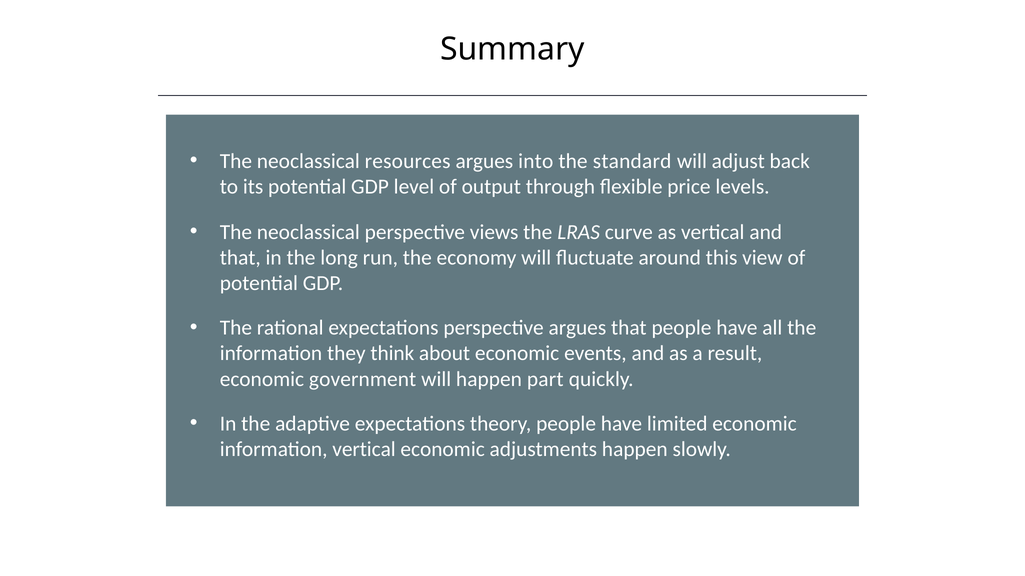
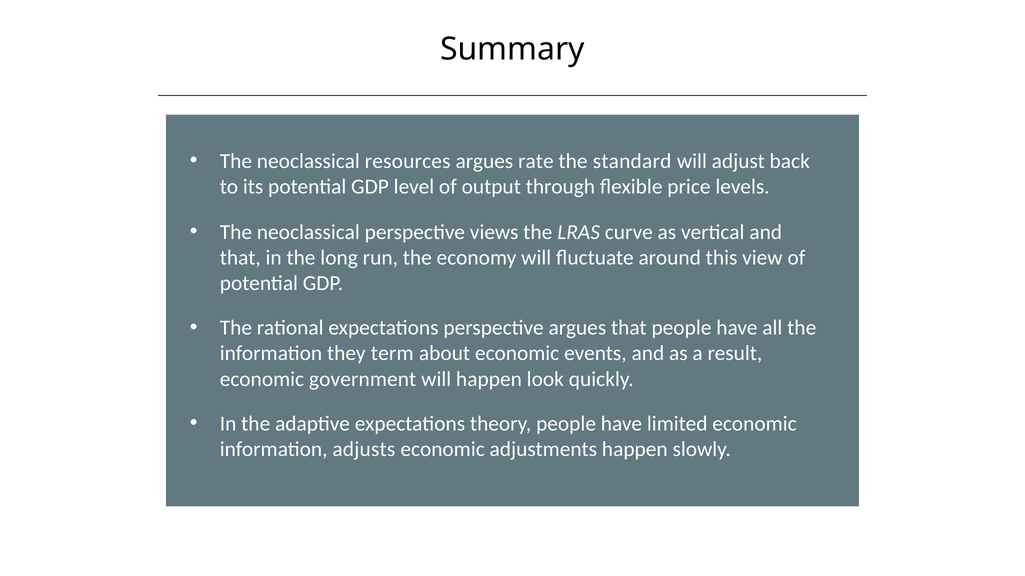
into: into -> rate (536, 161)
think: think -> term (392, 354)
part: part -> look (545, 379)
information vertical: vertical -> adjusts (364, 450)
